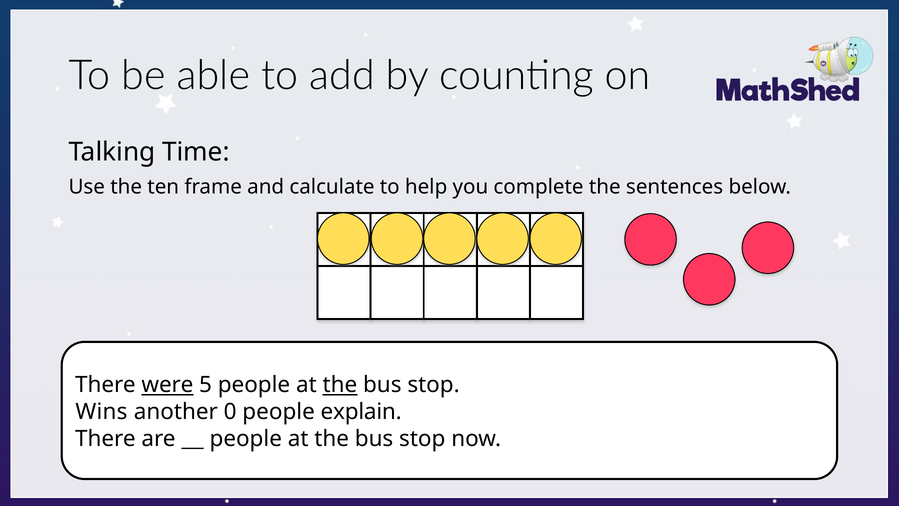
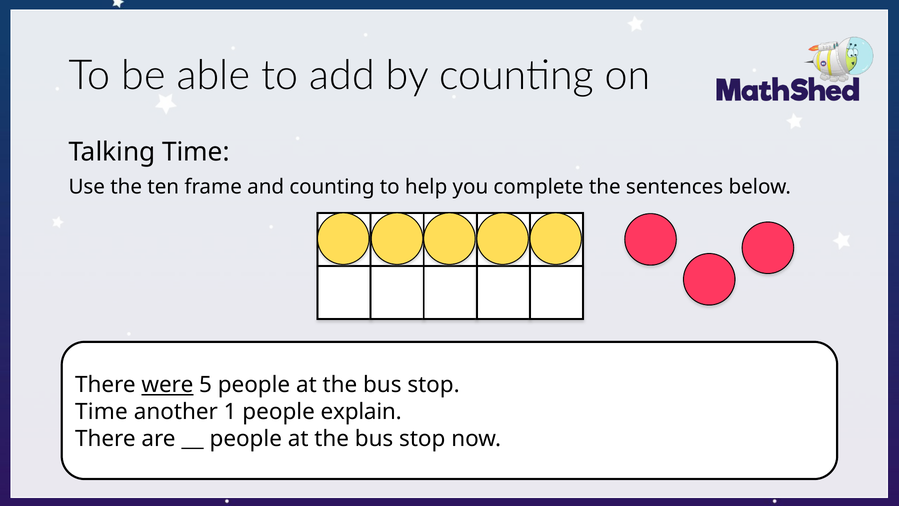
and calculate: calculate -> counting (332, 187)
the underline: present -> none (340, 385)
Wins: Wins -> Time (101, 412)
0: 0 -> 1 (230, 412)
